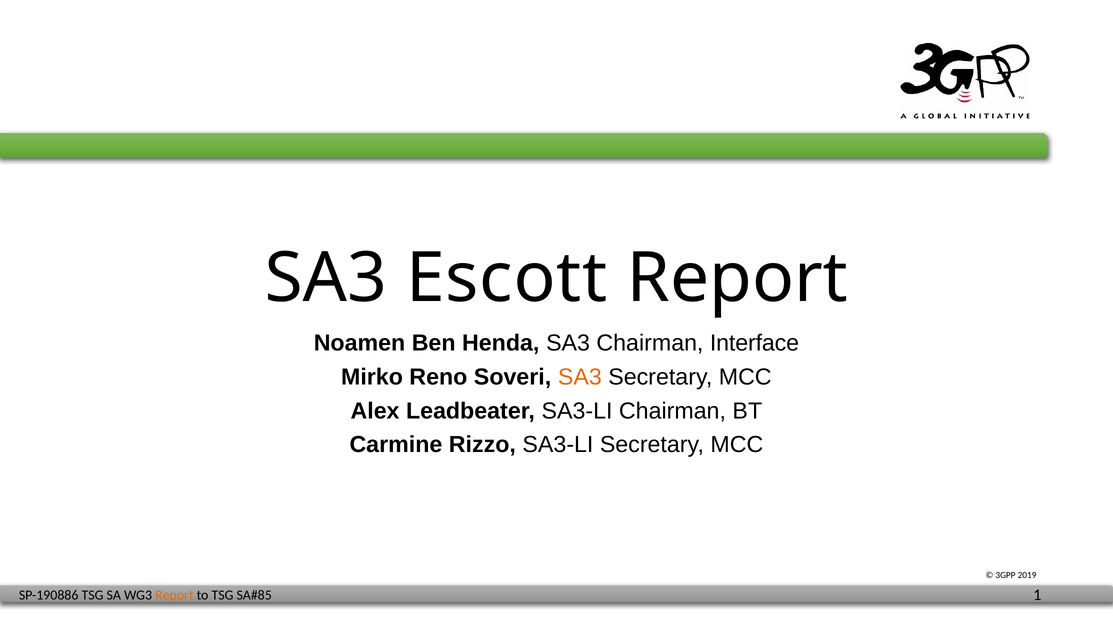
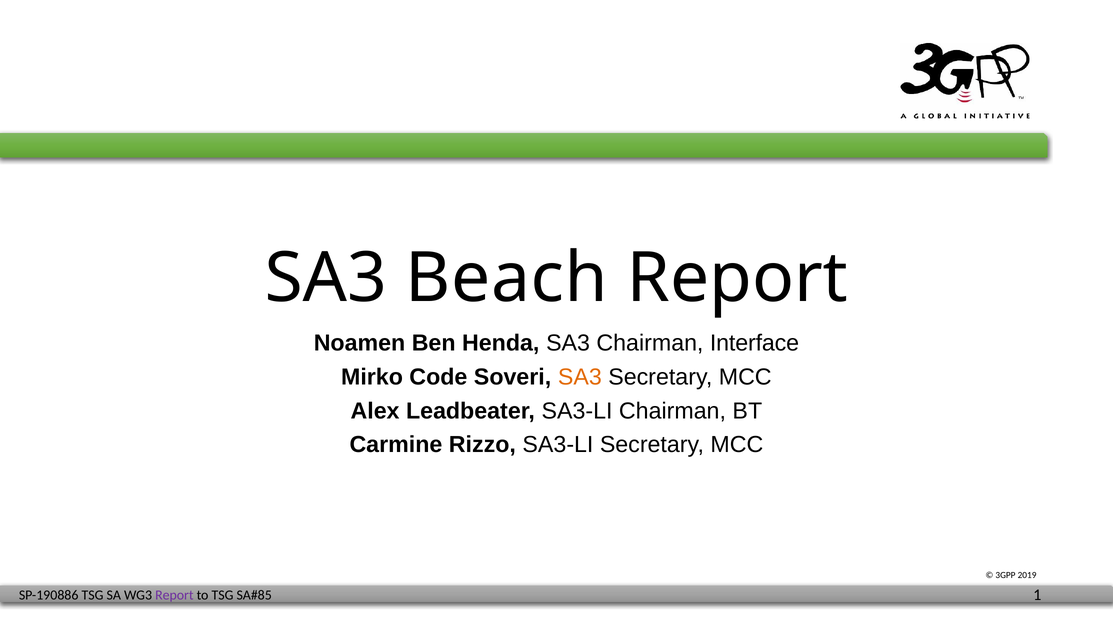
Escott: Escott -> Beach (507, 278)
Reno: Reno -> Code (438, 377)
Report colour: orange -> purple (174, 595)
